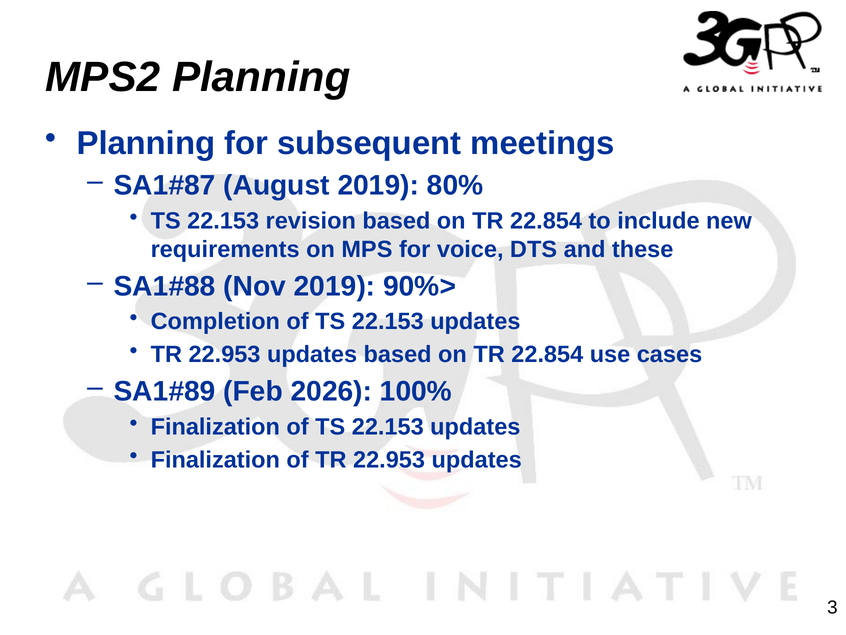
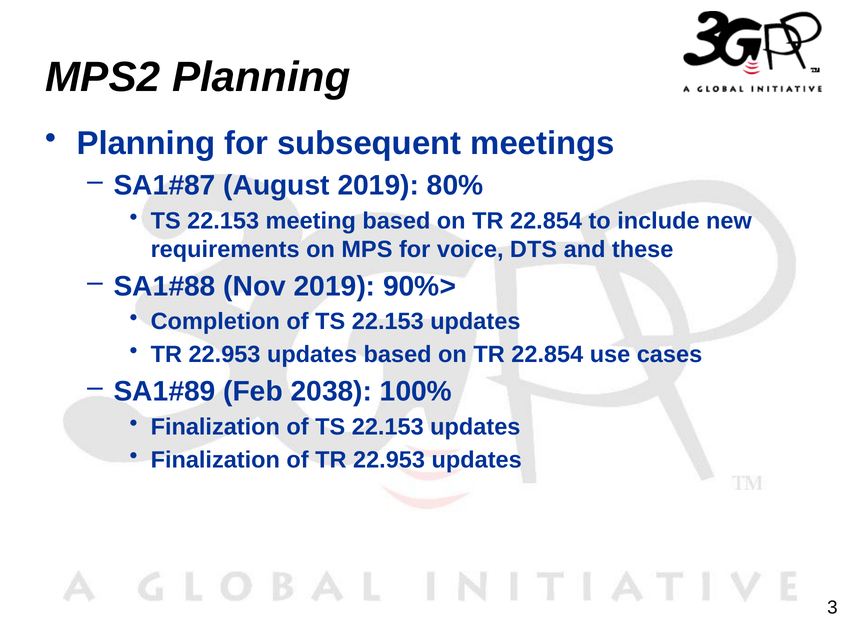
revision: revision -> meeting (311, 221)
2026: 2026 -> 2038 (331, 391)
